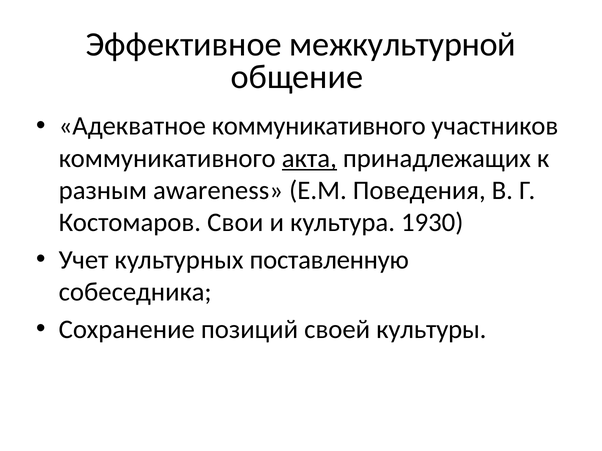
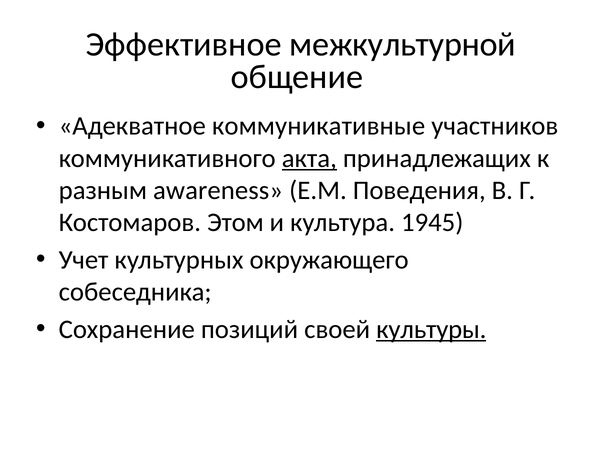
Адекватное коммуникативного: коммуникативного -> коммуникативные (319, 126)
Свои: Свои -> Этом (235, 223)
1930: 1930 -> 1945 (432, 223)
поставленную: поставленную -> окружающего (329, 260)
культуры underline: none -> present (431, 330)
